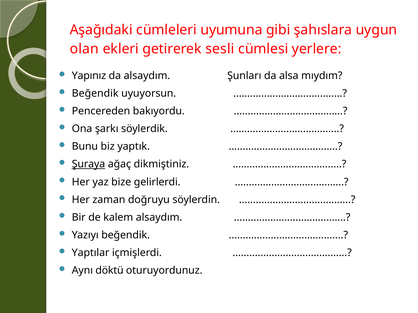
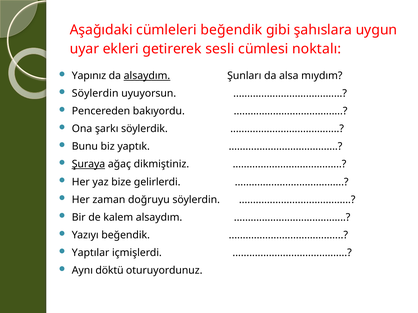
cümleleri uyumuna: uyumuna -> beğendik (231, 30)
olan: olan -> uyar (84, 49)
yerlere: yerlere -> noktalı (317, 49)
alsaydım underline: none -> present (147, 76)
Beğendik: Beğendik -> Söylerdin (95, 94)
